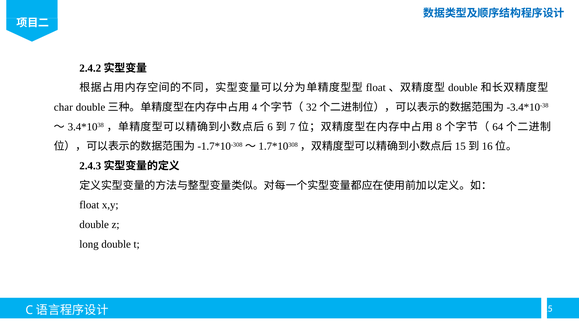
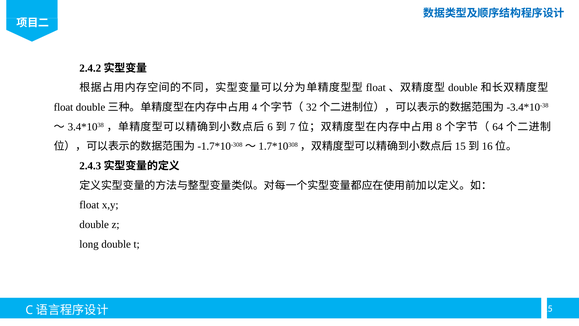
char: char -> float (63, 107)
